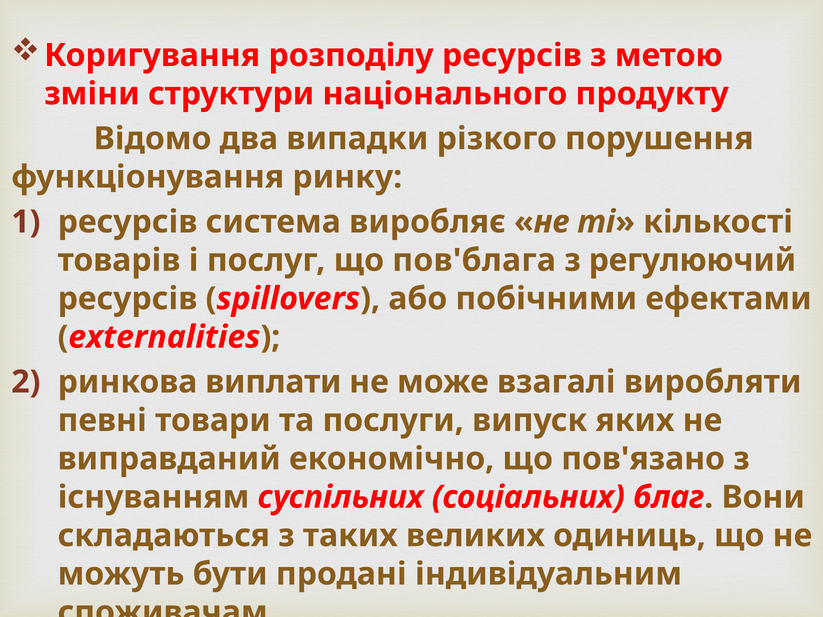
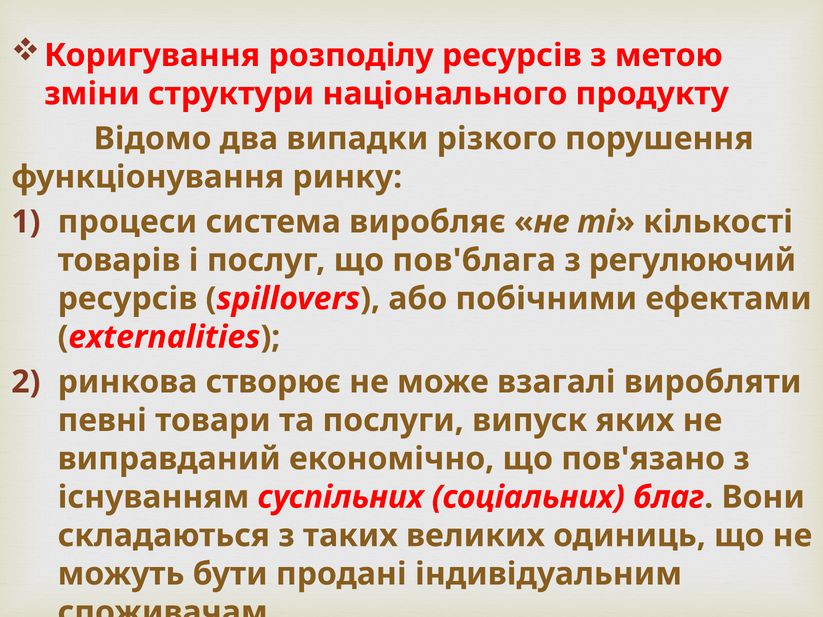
ресурсів: ресурсів -> процеси (127, 222)
виплати: виплати -> створює (273, 382)
